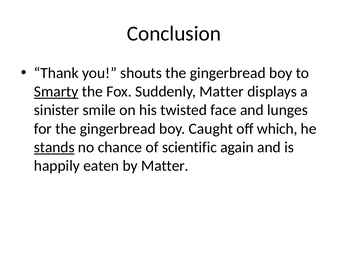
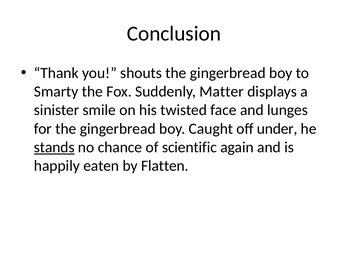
Smarty underline: present -> none (56, 92)
which: which -> under (277, 129)
by Matter: Matter -> Flatten (165, 166)
